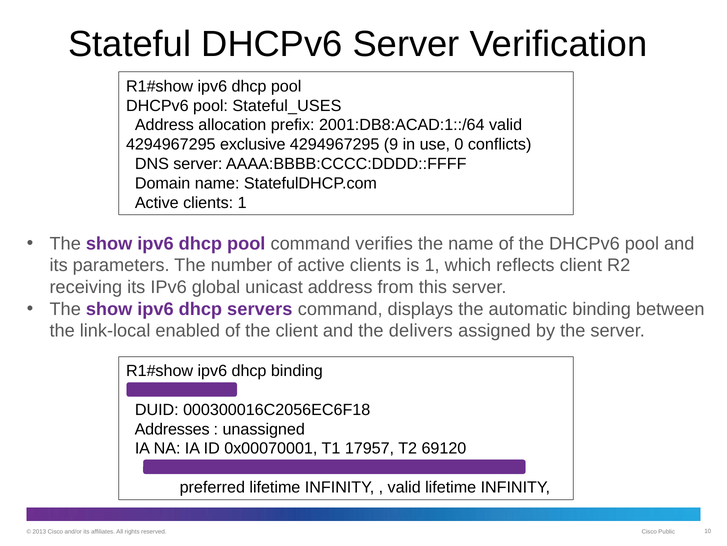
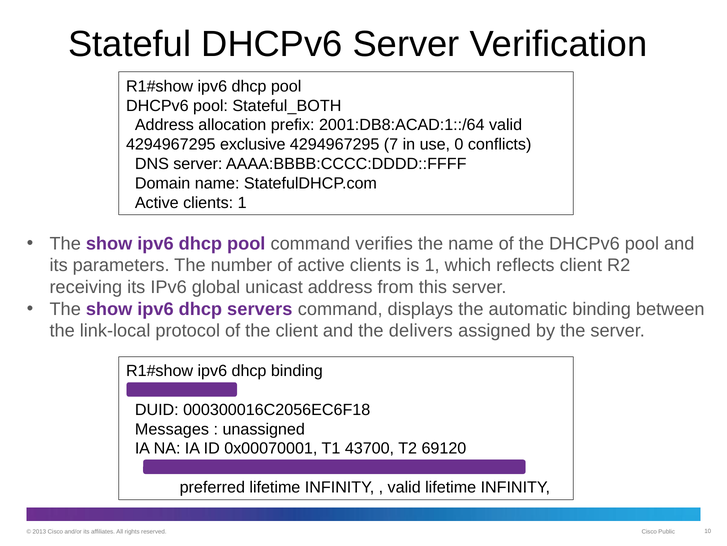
Stateful_USES: Stateful_USES -> Stateful_BOTH (287, 106)
9: 9 -> 7 (391, 144)
enabled: enabled -> protocol (188, 330)
Addresses: Addresses -> Messages (172, 429)
17957: 17957 -> 43700 (369, 448)
